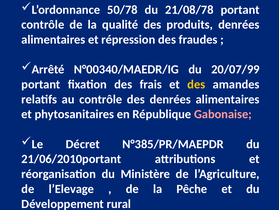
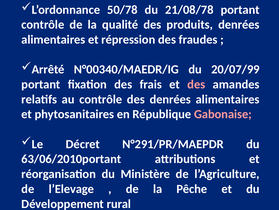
des colour: yellow -> pink (196, 84)
N°385/PR/MAEPDR: N°385/PR/MAEPDR -> N°291/PR/MAEPDR (173, 144)
21/06/2010portant: 21/06/2010portant -> 63/06/2010portant (71, 159)
